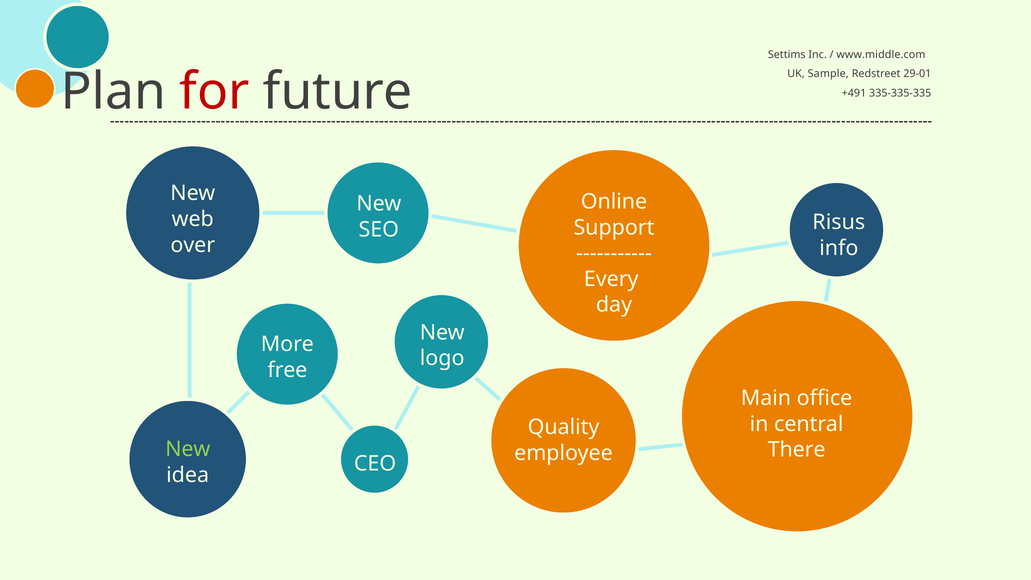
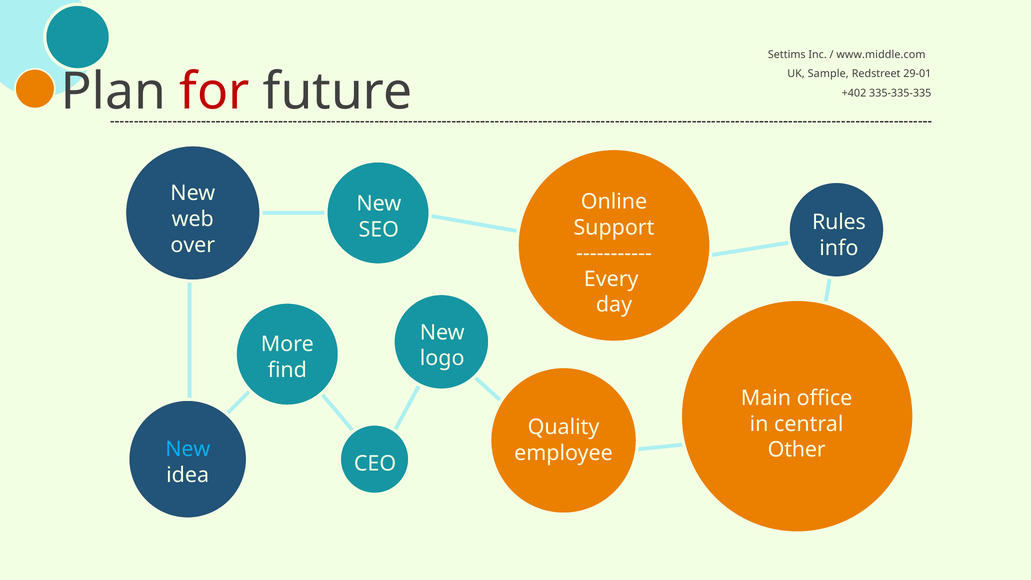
+491: +491 -> +402 (854, 93)
Risus: Risus -> Rules (839, 222)
free: free -> find (287, 370)
New colour: light green -> light blue (188, 449)
There: There -> Other (797, 450)
